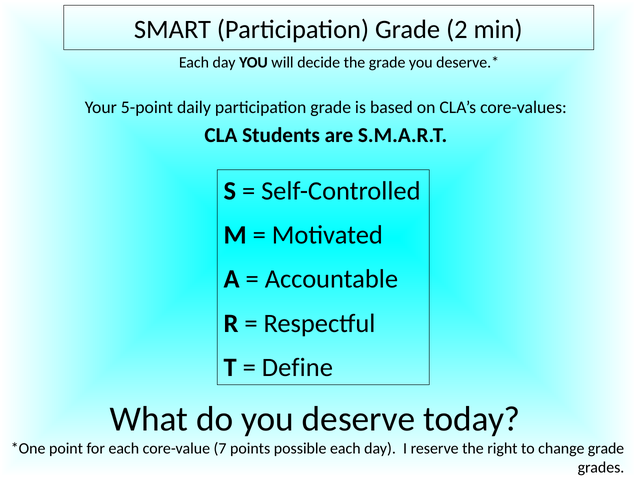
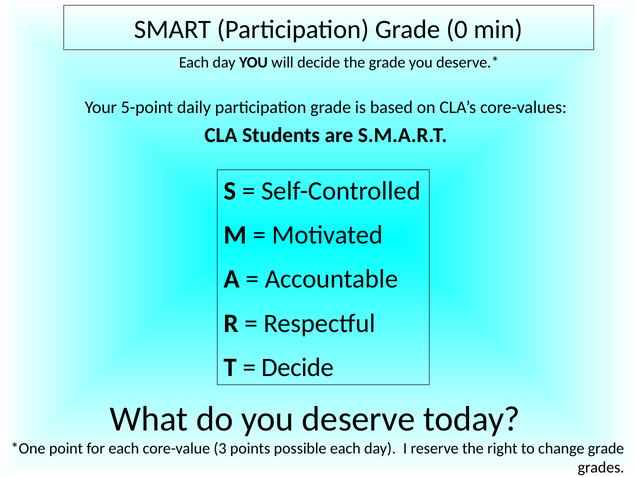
2: 2 -> 0 (457, 29)
Define: Define -> Decide (298, 367)
7: 7 -> 3 (220, 448)
